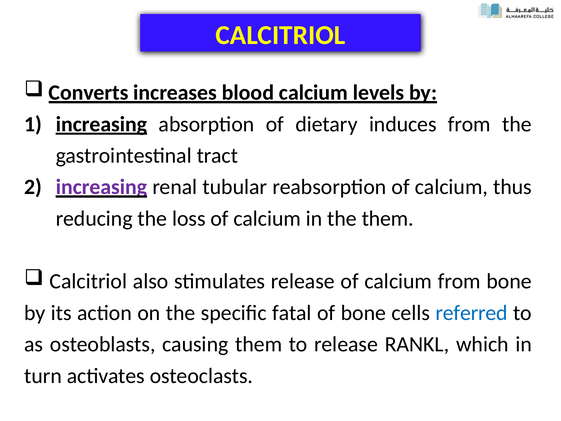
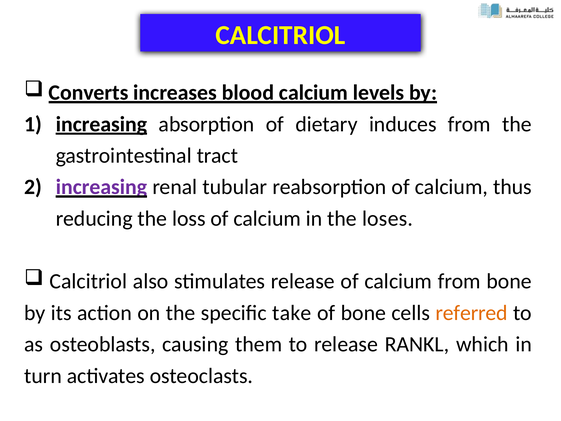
the them: them -> loses (388, 218)
fatal: fatal -> take (292, 313)
referred colour: blue -> orange (472, 313)
